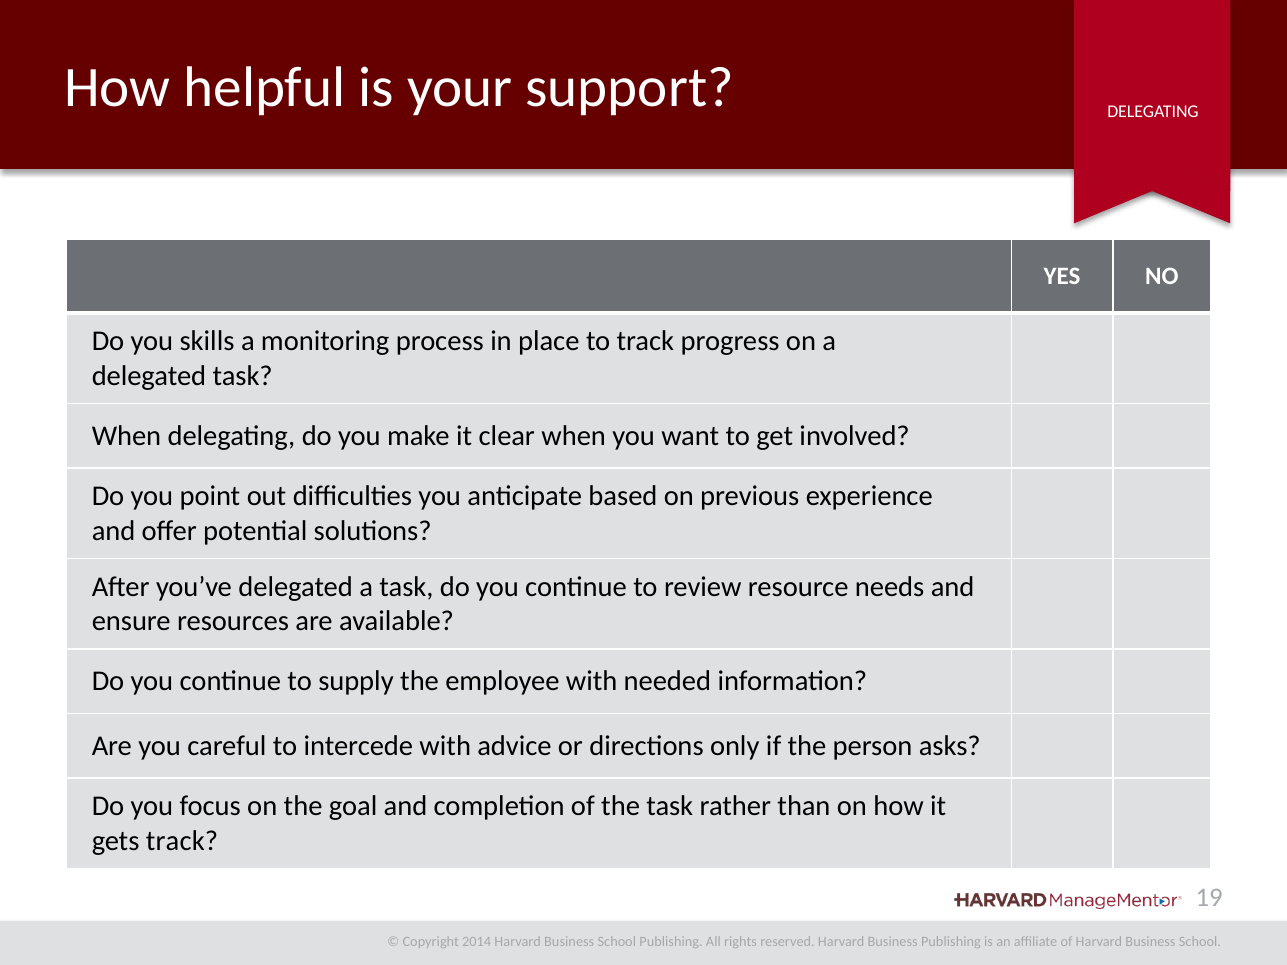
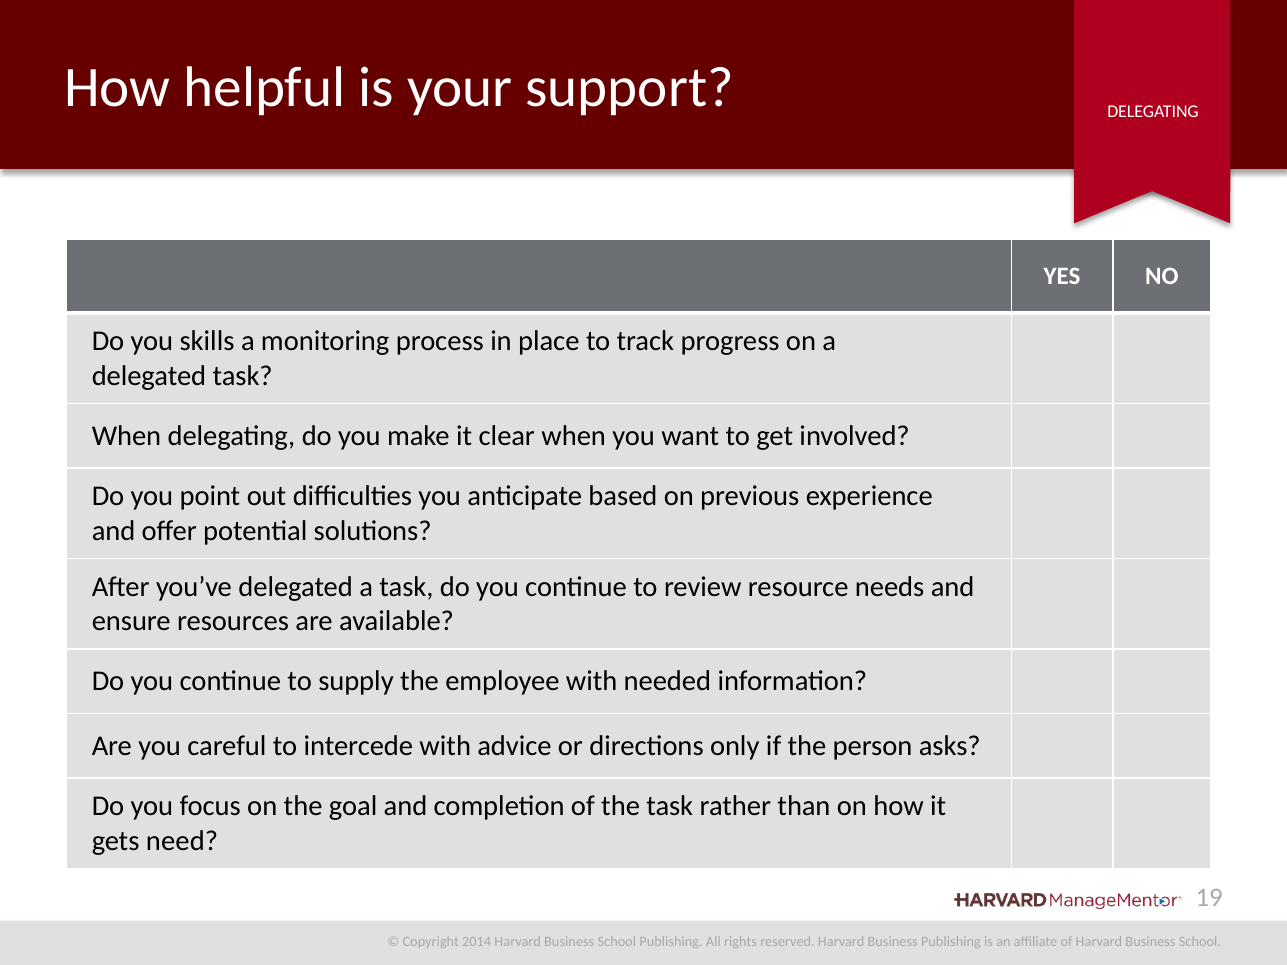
gets track: track -> need (182, 841)
